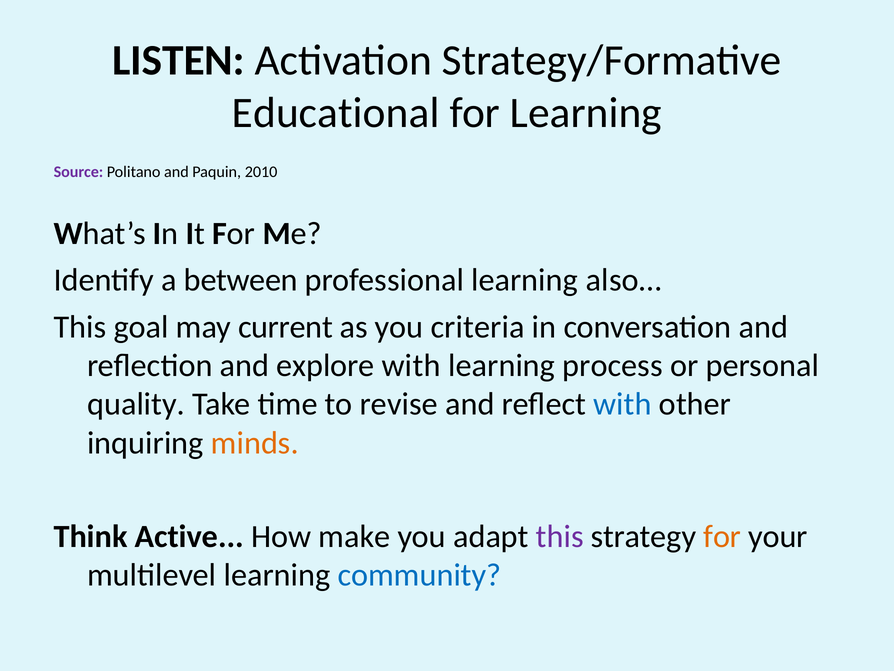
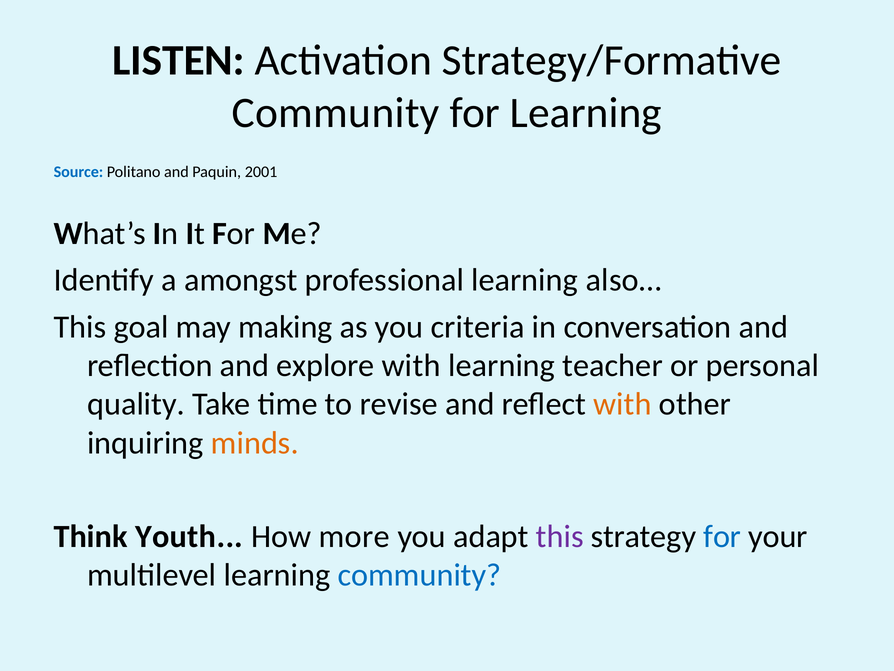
Educational: Educational -> Community (336, 113)
Source colour: purple -> blue (78, 172)
2010: 2010 -> 2001 (261, 172)
between: between -> amongst (241, 280)
current: current -> making (285, 327)
process: process -> teacher (613, 365)
with colour: blue -> orange (622, 404)
Active: Active -> Youth (189, 536)
make: make -> more (354, 536)
for colour: orange -> blue (722, 536)
